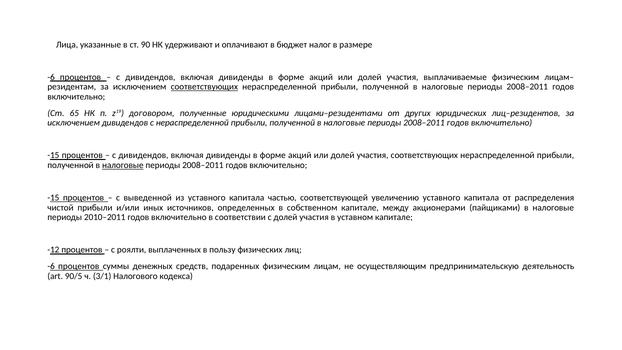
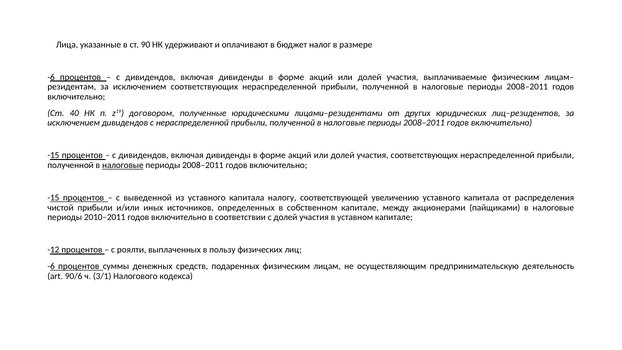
соответствующих underline: present -> none (204, 87)
65: 65 -> 40 (74, 113)
частью: частью -> налогу (282, 198)
90/5: 90/5 -> 90/6 (74, 276)
